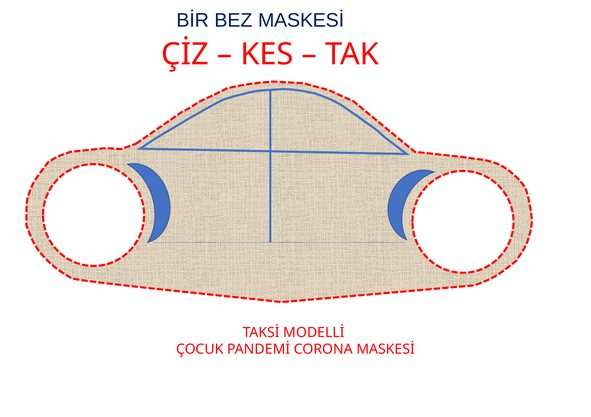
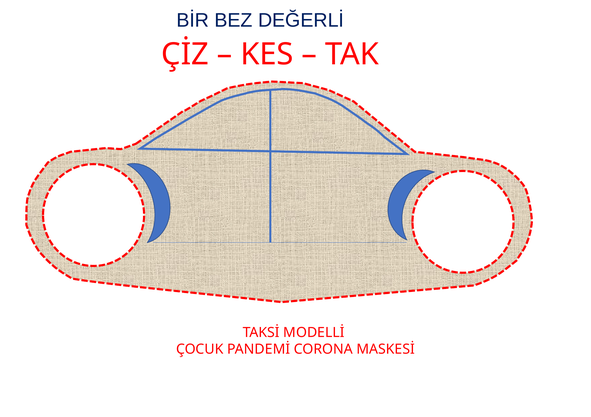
BEZ MASKESİ: MASKESİ -> DEĞERLİ (301, 21)
